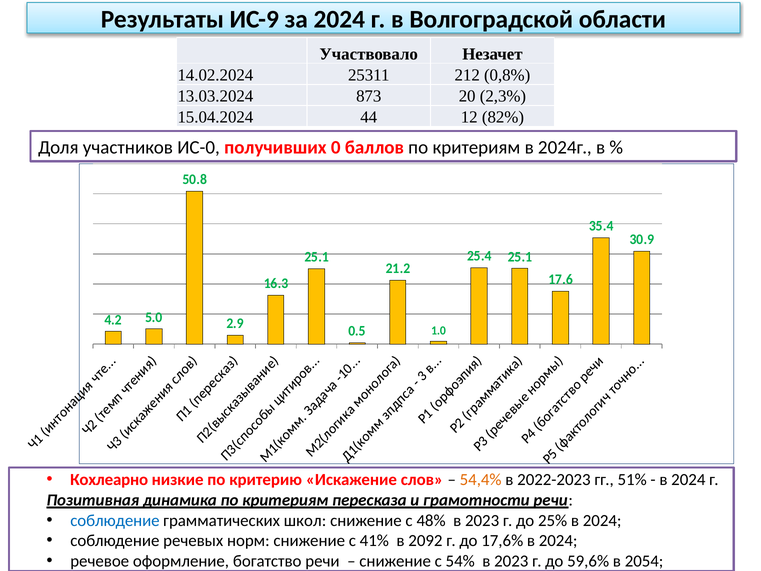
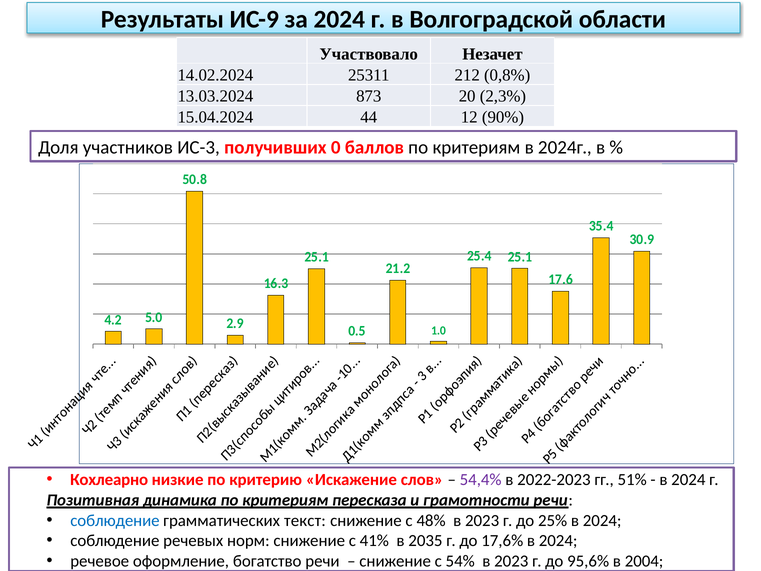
82%: 82% -> 90% (503, 117)
ИС-0: ИС-0 -> ИС-3 (199, 147)
54,4% colour: orange -> purple (481, 480)
школ: школ -> текст (305, 520)
2092: 2092 -> 2035 (425, 541)
59,6%: 59,6% -> 95,6% (588, 561)
2054: 2054 -> 2004 (644, 561)
